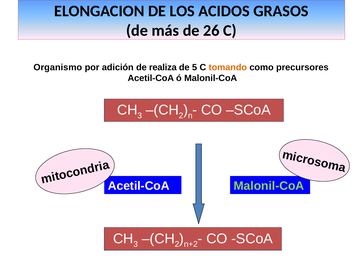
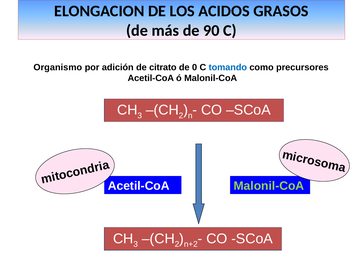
26: 26 -> 90 (211, 30)
realiza: realiza -> citrato (163, 67)
5: 5 -> 0 (195, 67)
tomando colour: orange -> blue (228, 67)
